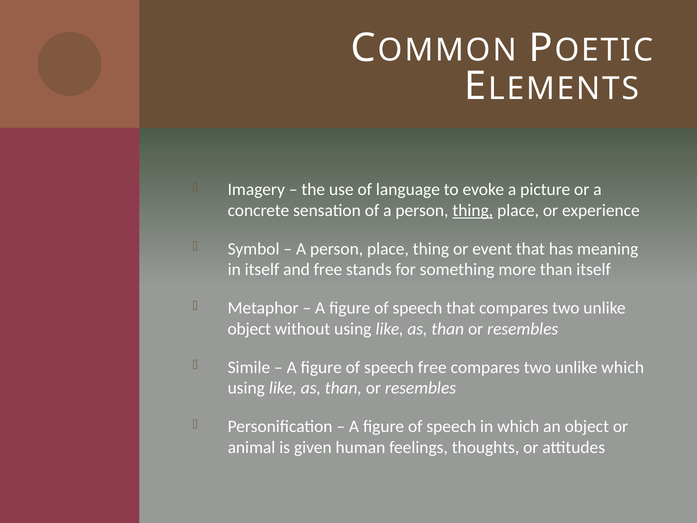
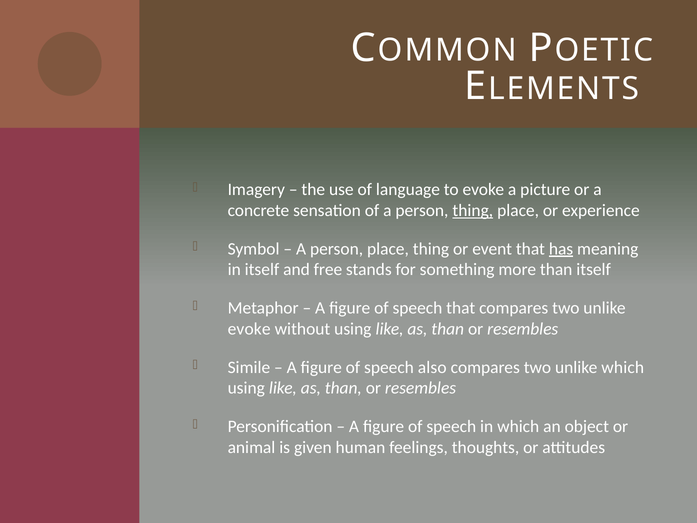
has underline: none -> present (561, 249)
object: object -> evoke (249, 329)
speech free: free -> also (432, 367)
